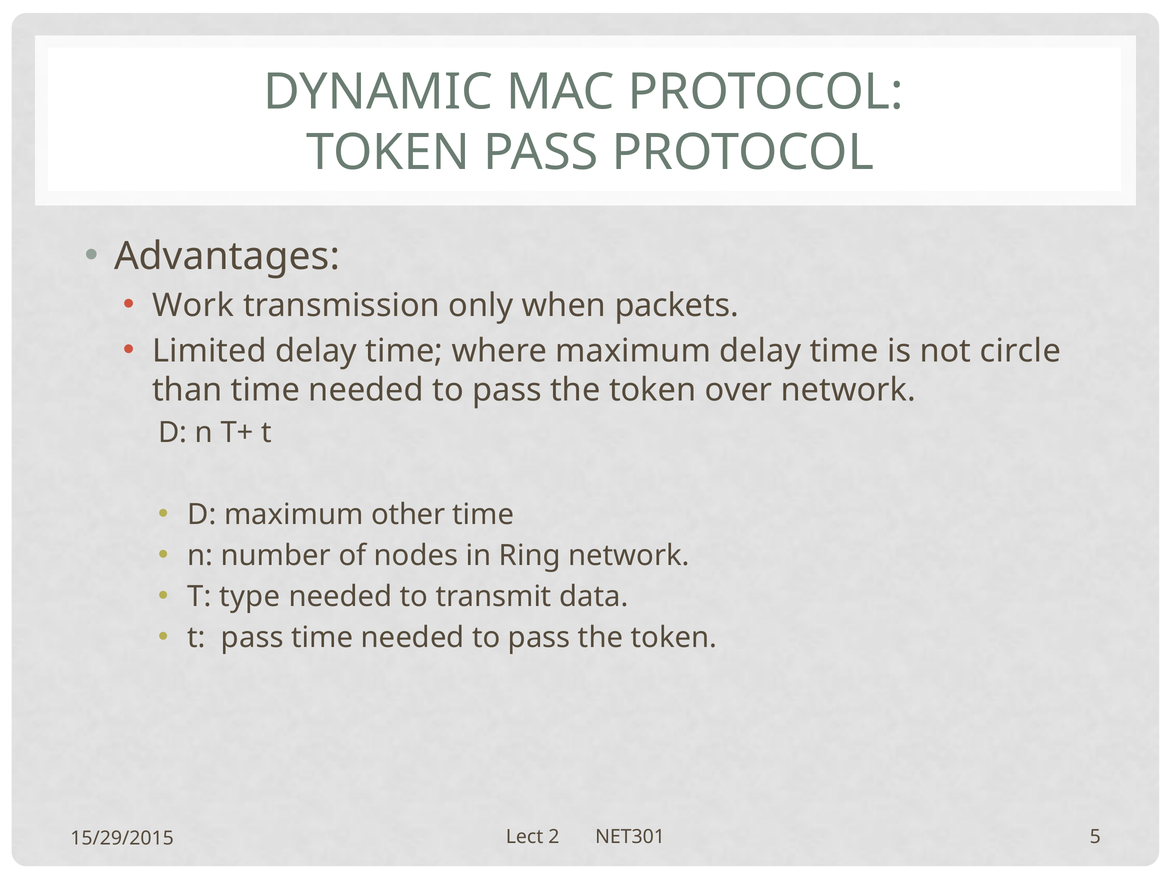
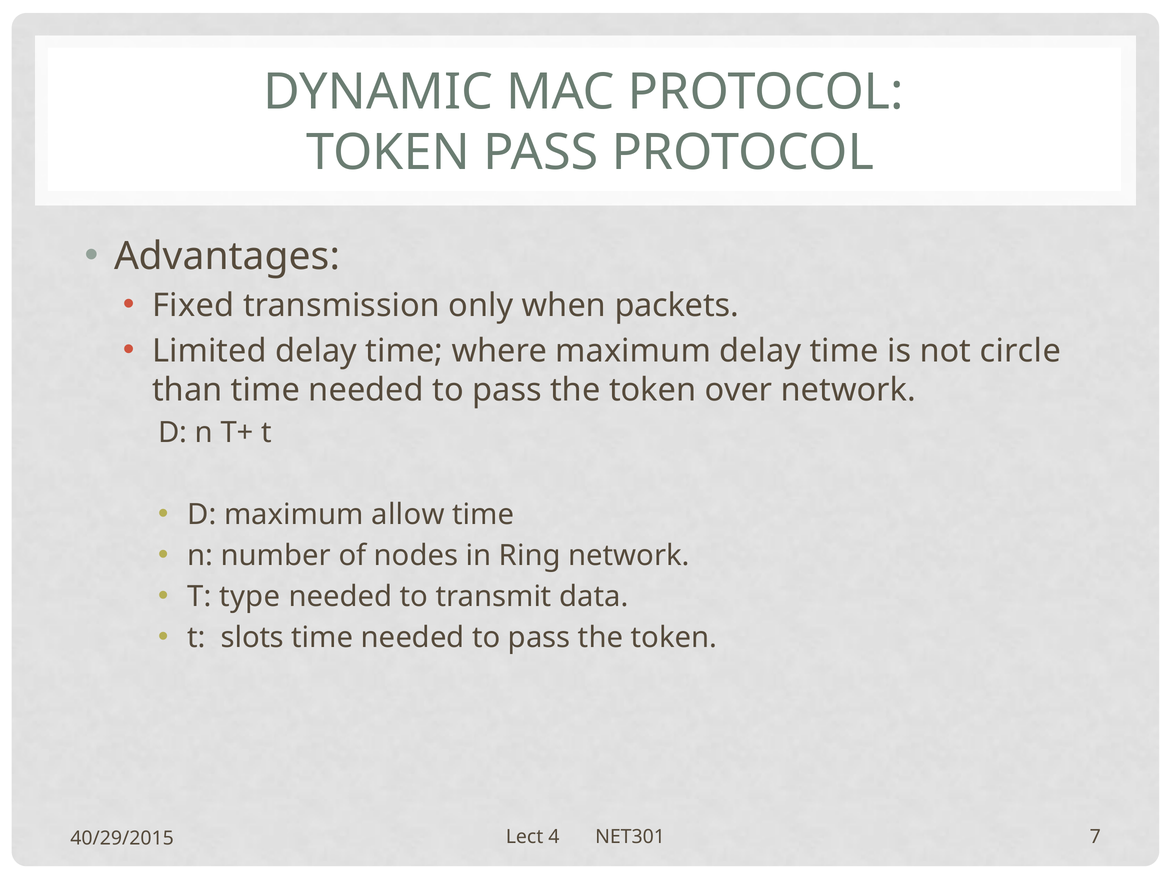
Work: Work -> Fixed (193, 305)
other: other -> allow (408, 515)
t pass: pass -> slots (252, 638)
2: 2 -> 4 (554, 837)
5: 5 -> 7 (1095, 837)
15/29/2015: 15/29/2015 -> 40/29/2015 (122, 839)
